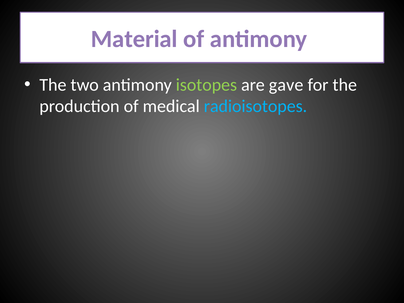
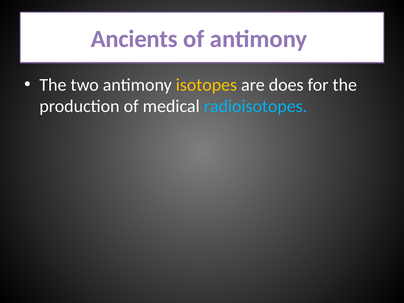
Material: Material -> Ancients (134, 39)
isotopes colour: light green -> yellow (206, 85)
gave: gave -> does (286, 85)
